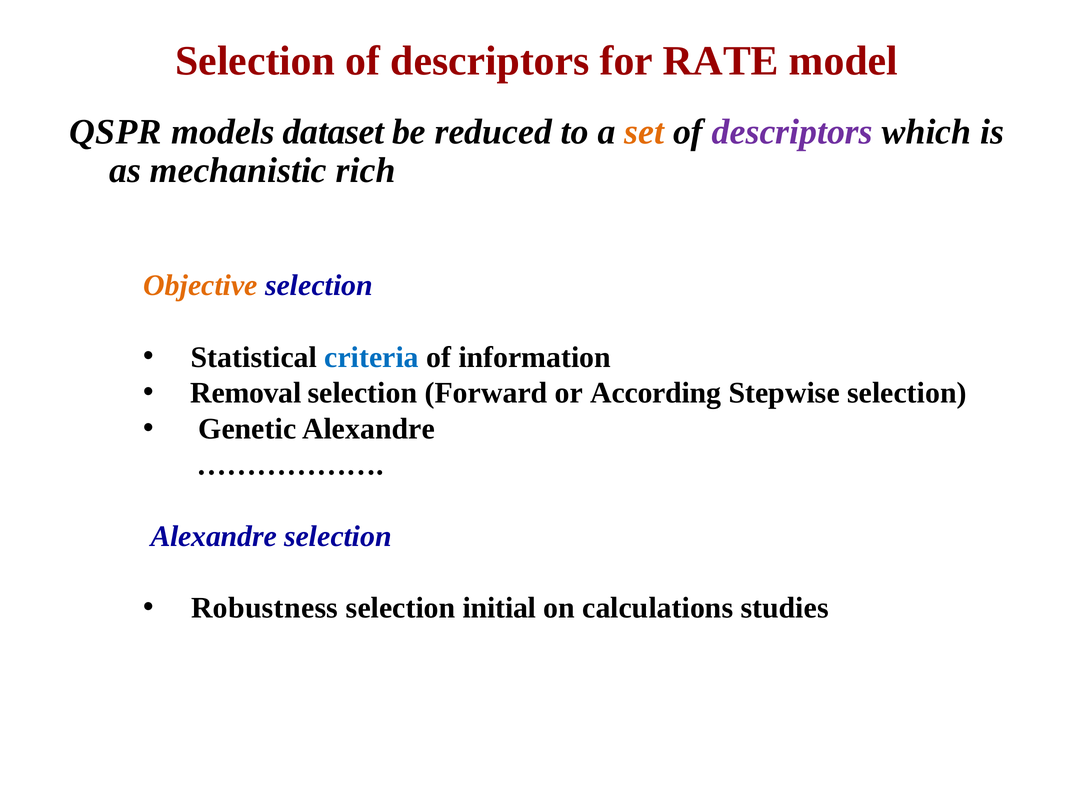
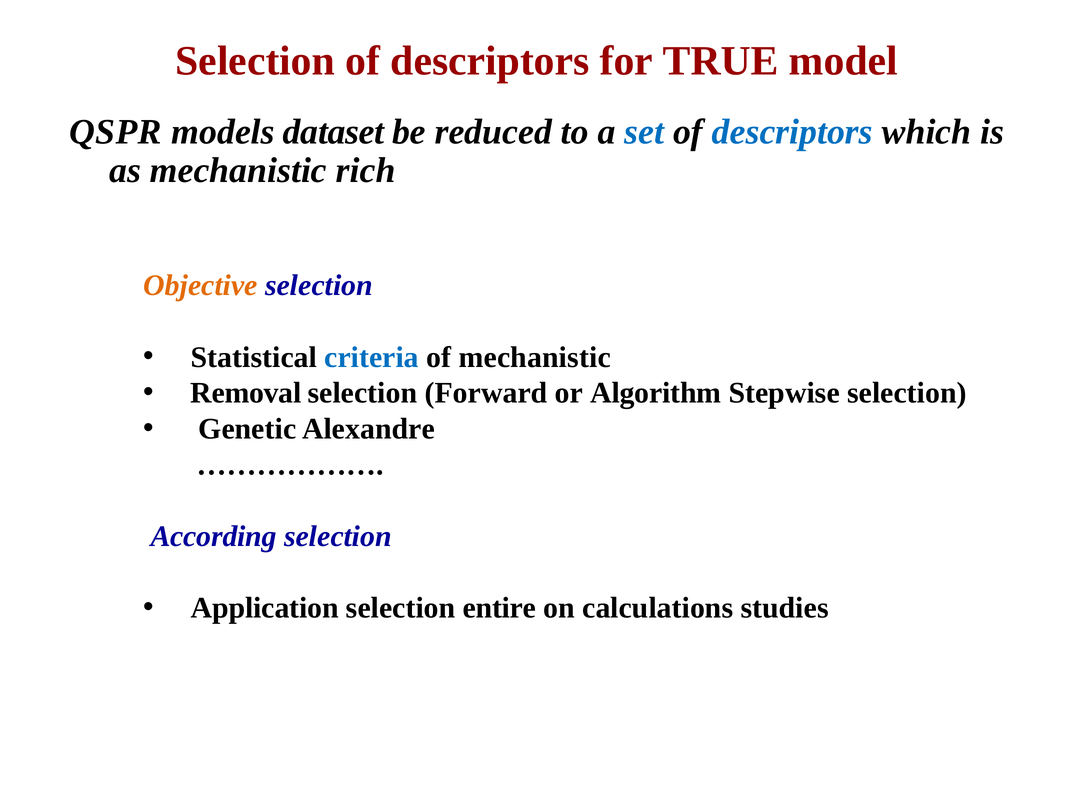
RATE: RATE -> TRUE (721, 61)
set colour: orange -> blue (644, 132)
descriptors colour: purple -> blue (792, 132)
of information: information -> mechanistic (535, 357)
According: According -> Algorithm (656, 393)
Alexandre: Alexandre -> According (214, 536)
Robustness: Robustness -> Application (265, 608)
initial: initial -> entire (499, 608)
